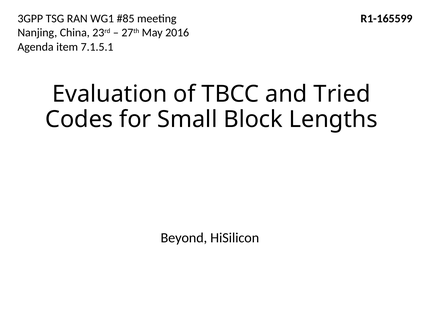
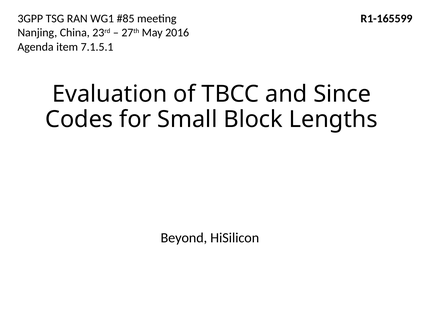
Tried: Tried -> Since (342, 94)
